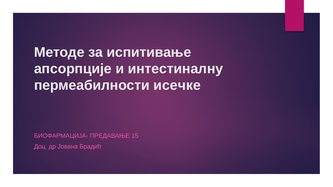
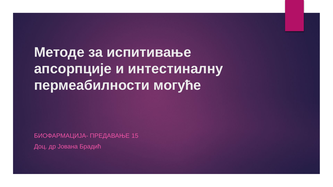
исечке: исечке -> могуће (177, 86)
